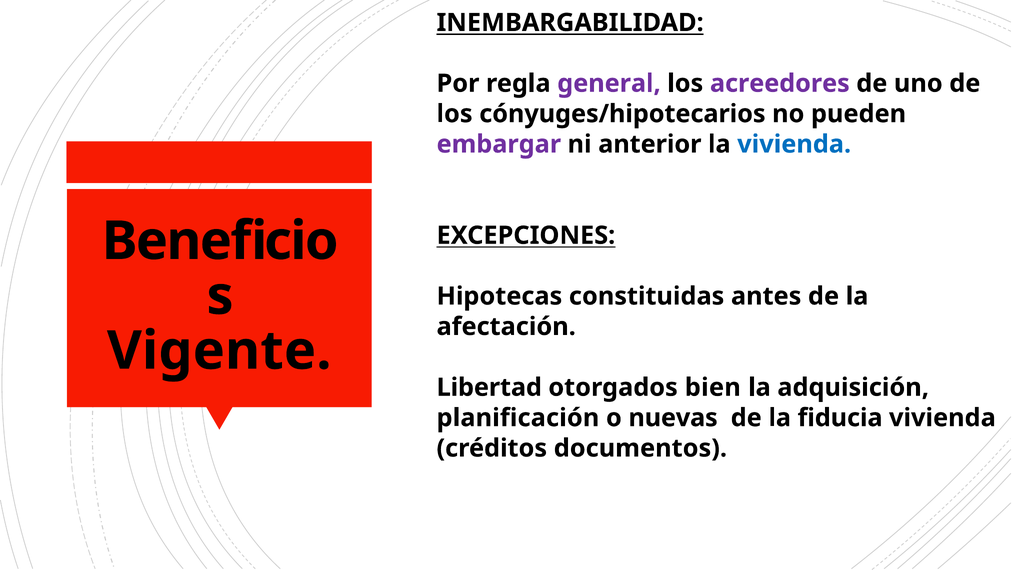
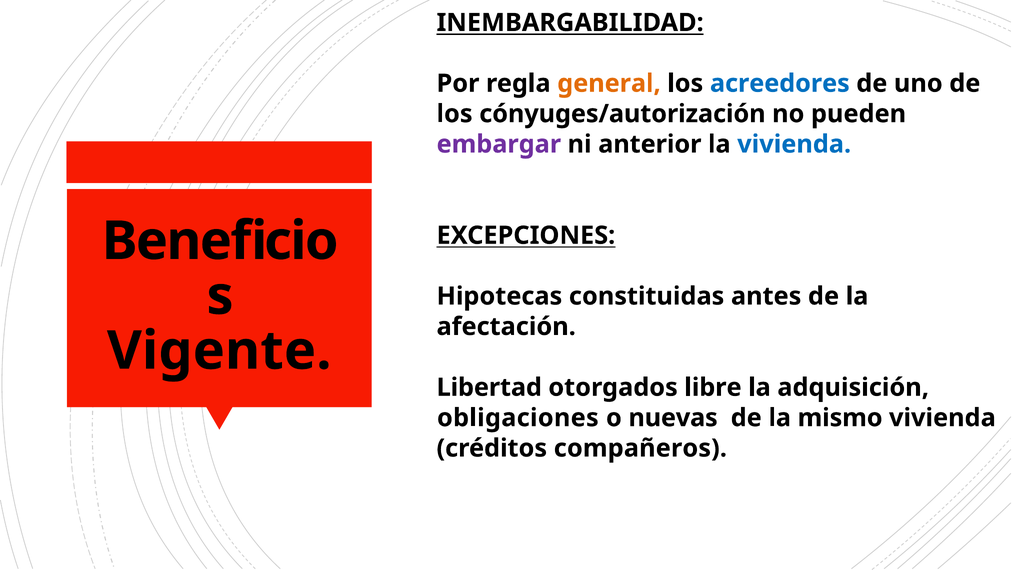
general colour: purple -> orange (609, 83)
acreedores colour: purple -> blue (780, 83)
cónyuges/hipotecarios: cónyuges/hipotecarios -> cónyuges/autorización (622, 114)
bien: bien -> libre (713, 387)
planificación: planificación -> obligaciones (518, 418)
fiducia: fiducia -> mismo (840, 418)
documentos: documentos -> compañeros (640, 448)
